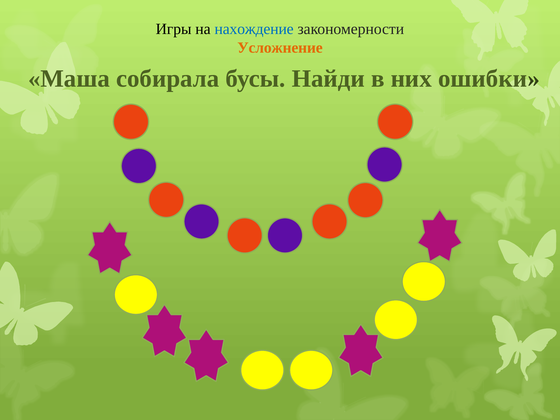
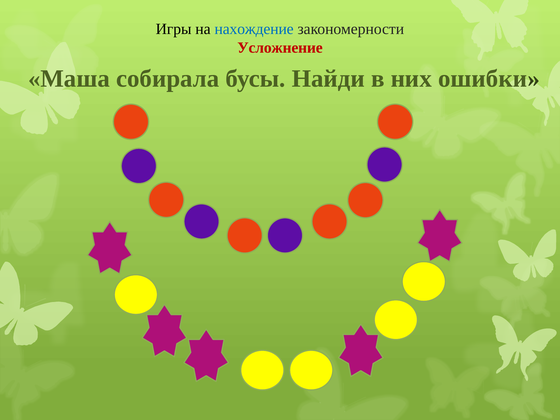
Усложнение colour: orange -> red (280, 48)
